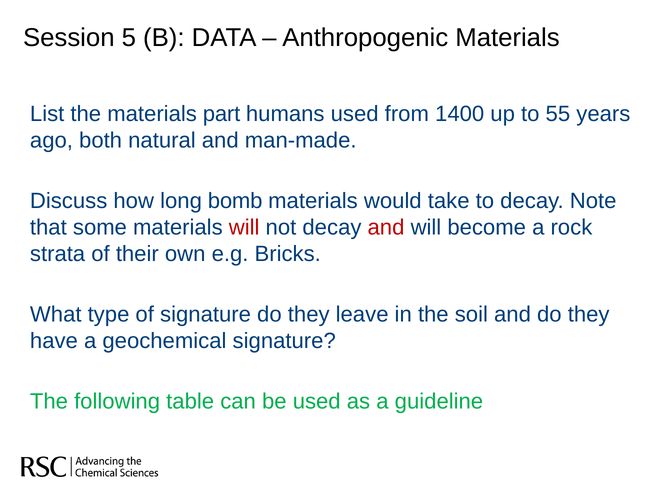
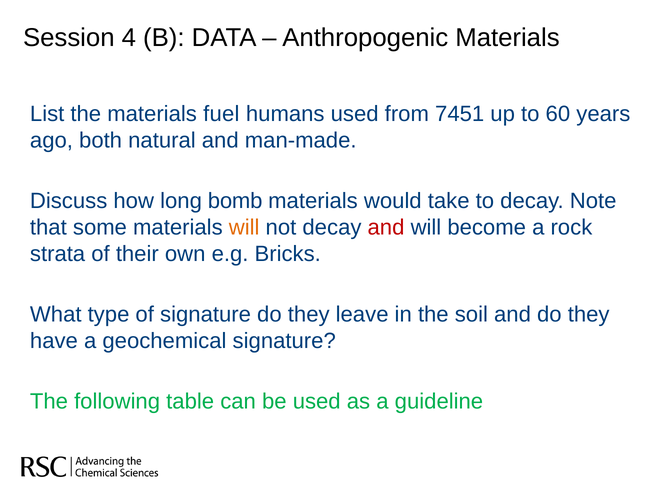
5: 5 -> 4 (129, 38)
part: part -> fuel (221, 114)
1400: 1400 -> 7451 (460, 114)
55: 55 -> 60 (558, 114)
will colour: red -> orange (244, 228)
